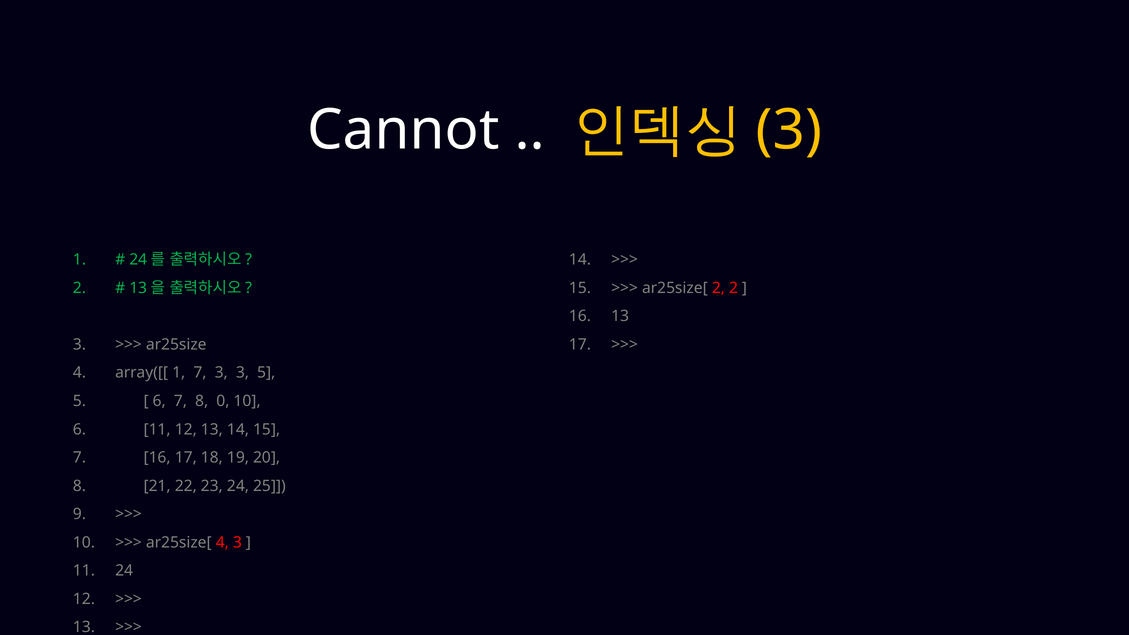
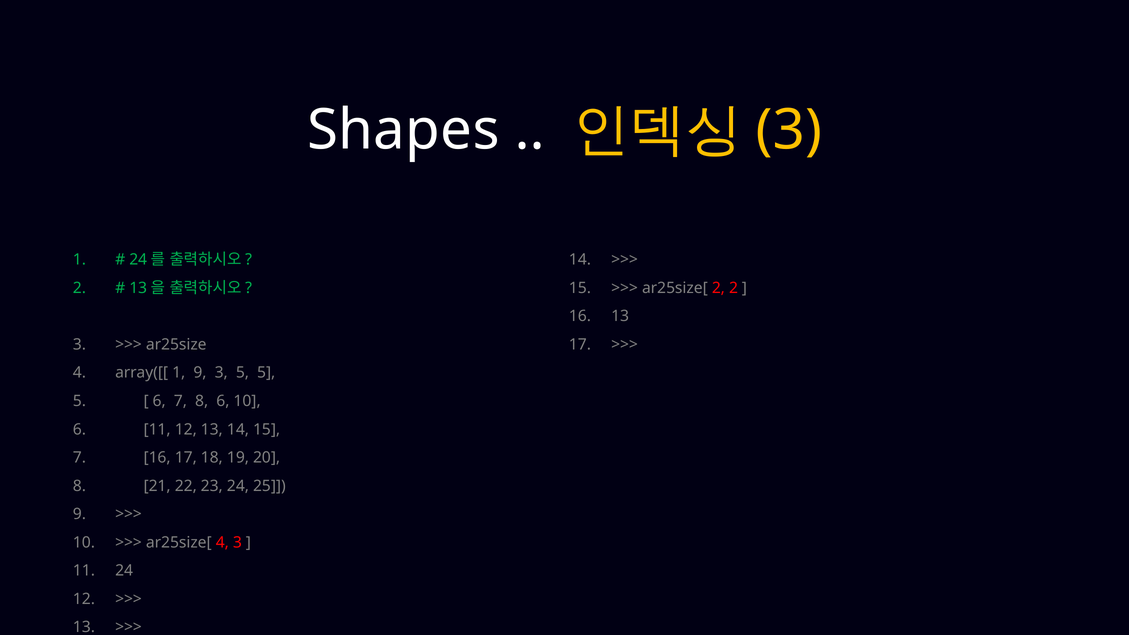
Cannot: Cannot -> Shapes (403, 130)
1 7: 7 -> 9 (200, 373)
3 3: 3 -> 5 (242, 373)
8 0: 0 -> 6 (223, 401)
